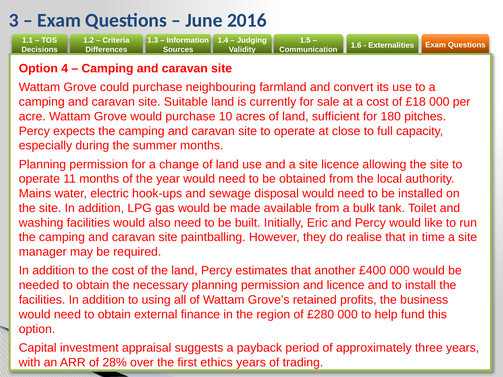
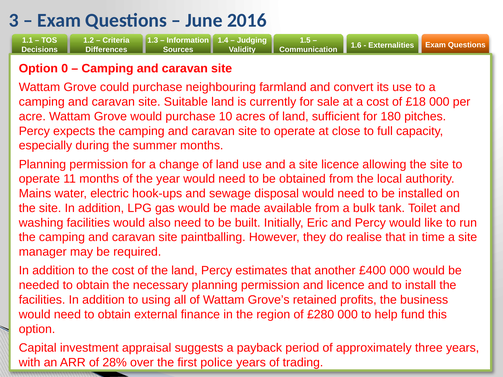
4: 4 -> 0 (65, 69)
ethics: ethics -> police (217, 363)
